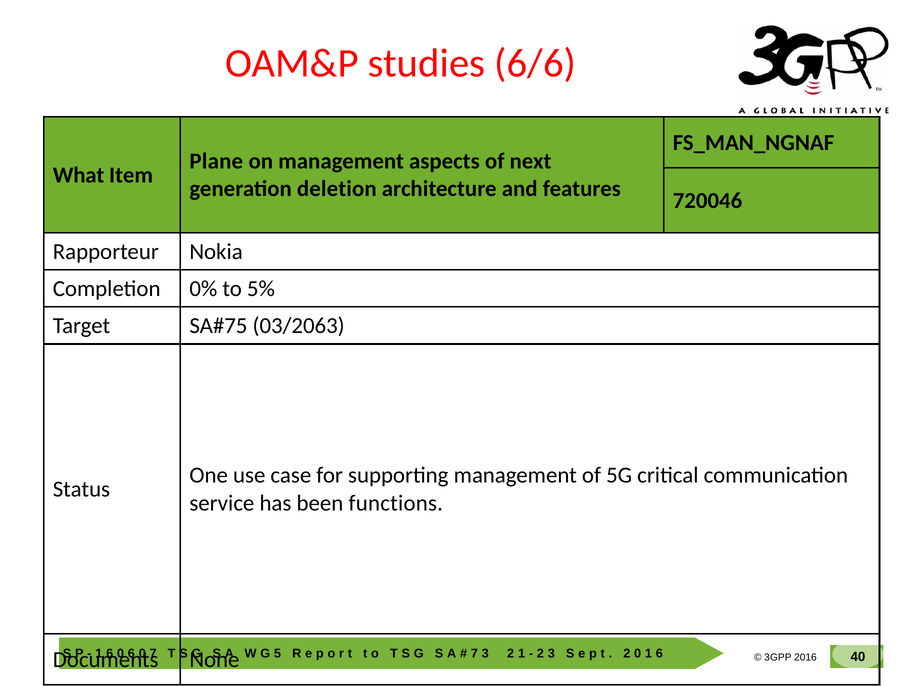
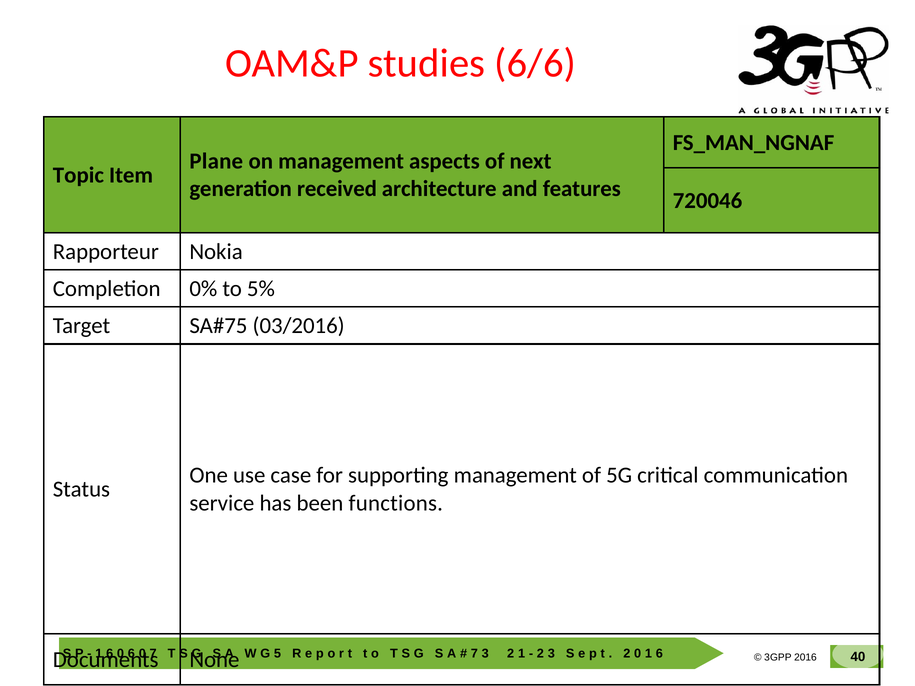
What: What -> Topic (78, 175)
deletion: deletion -> received (337, 189)
03/2063: 03/2063 -> 03/2016 (299, 326)
